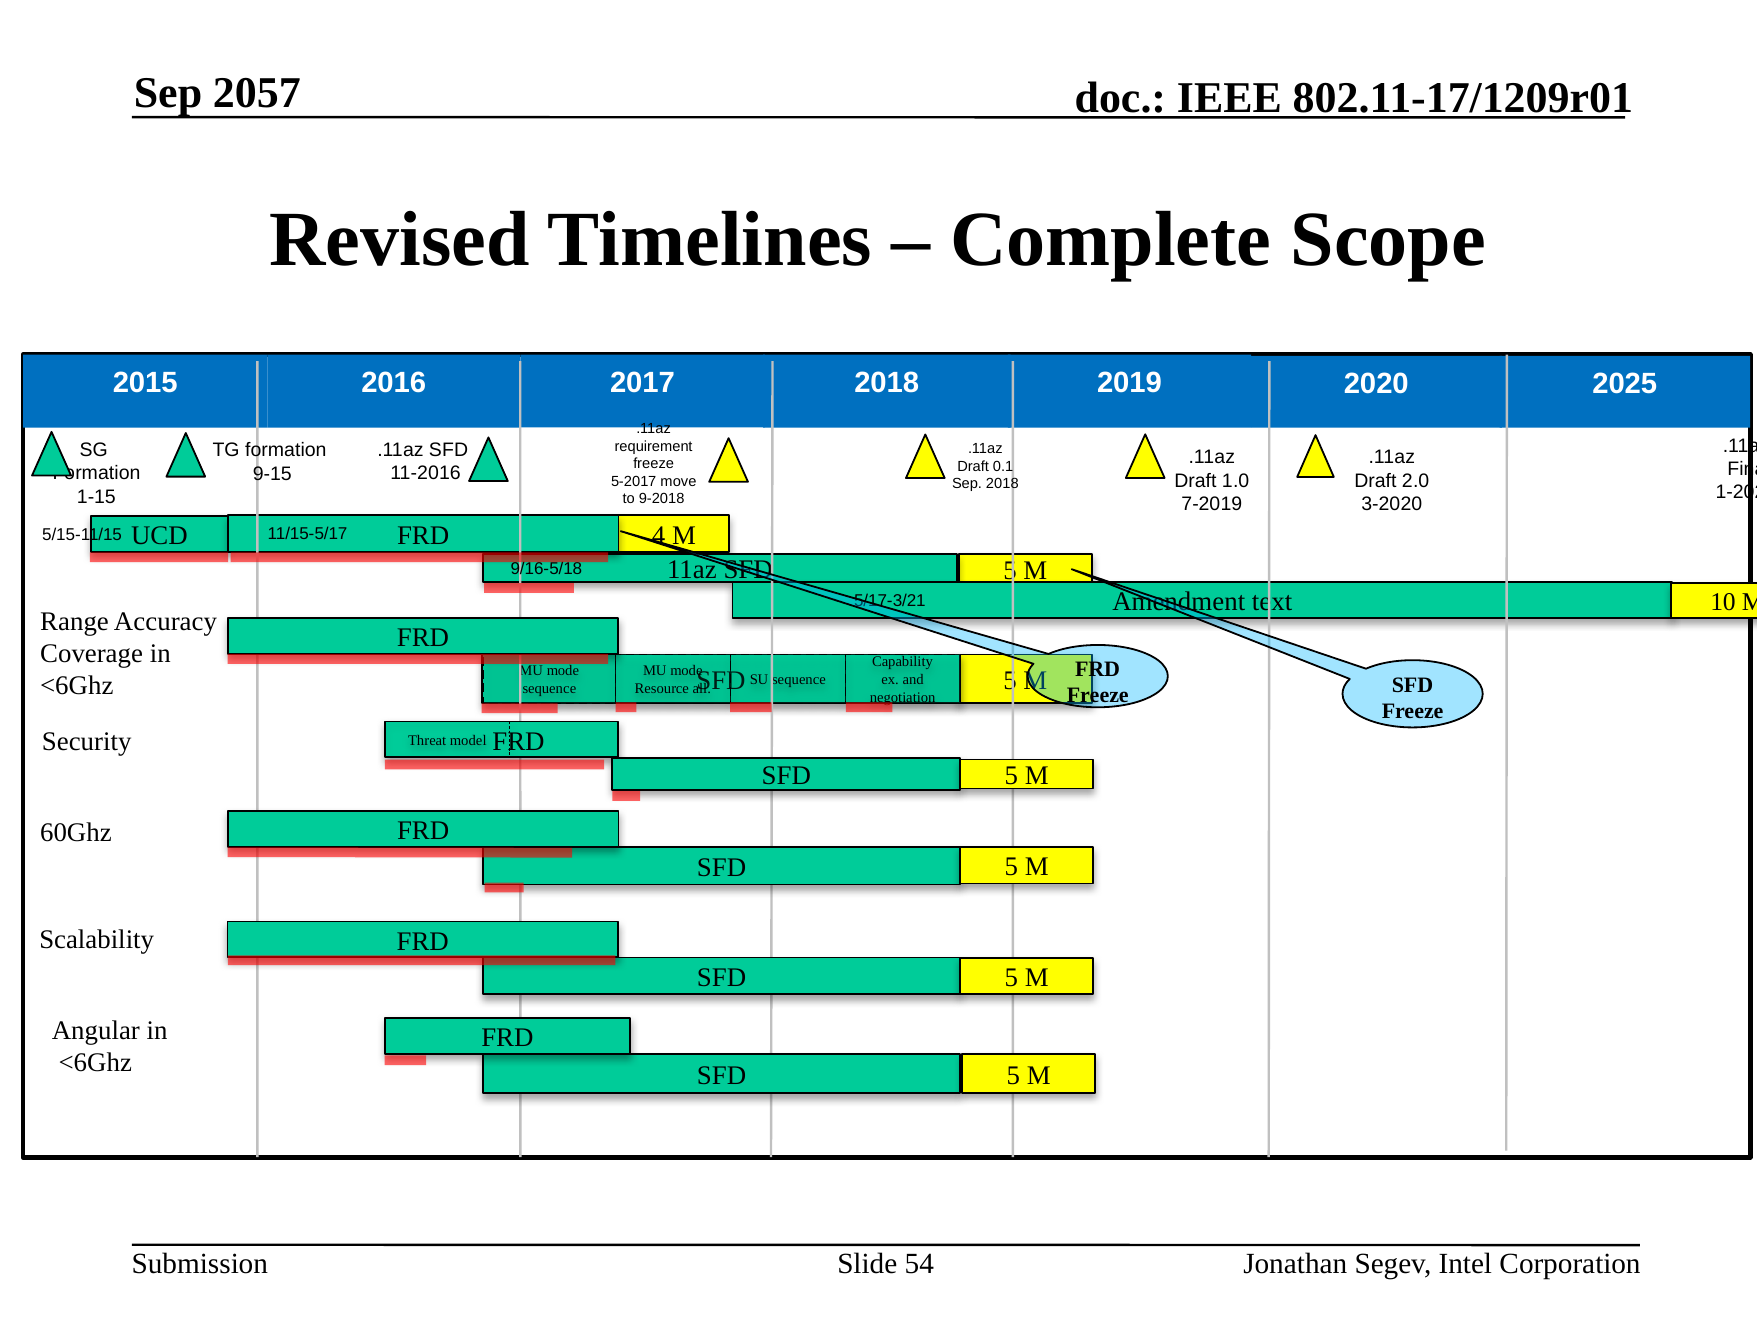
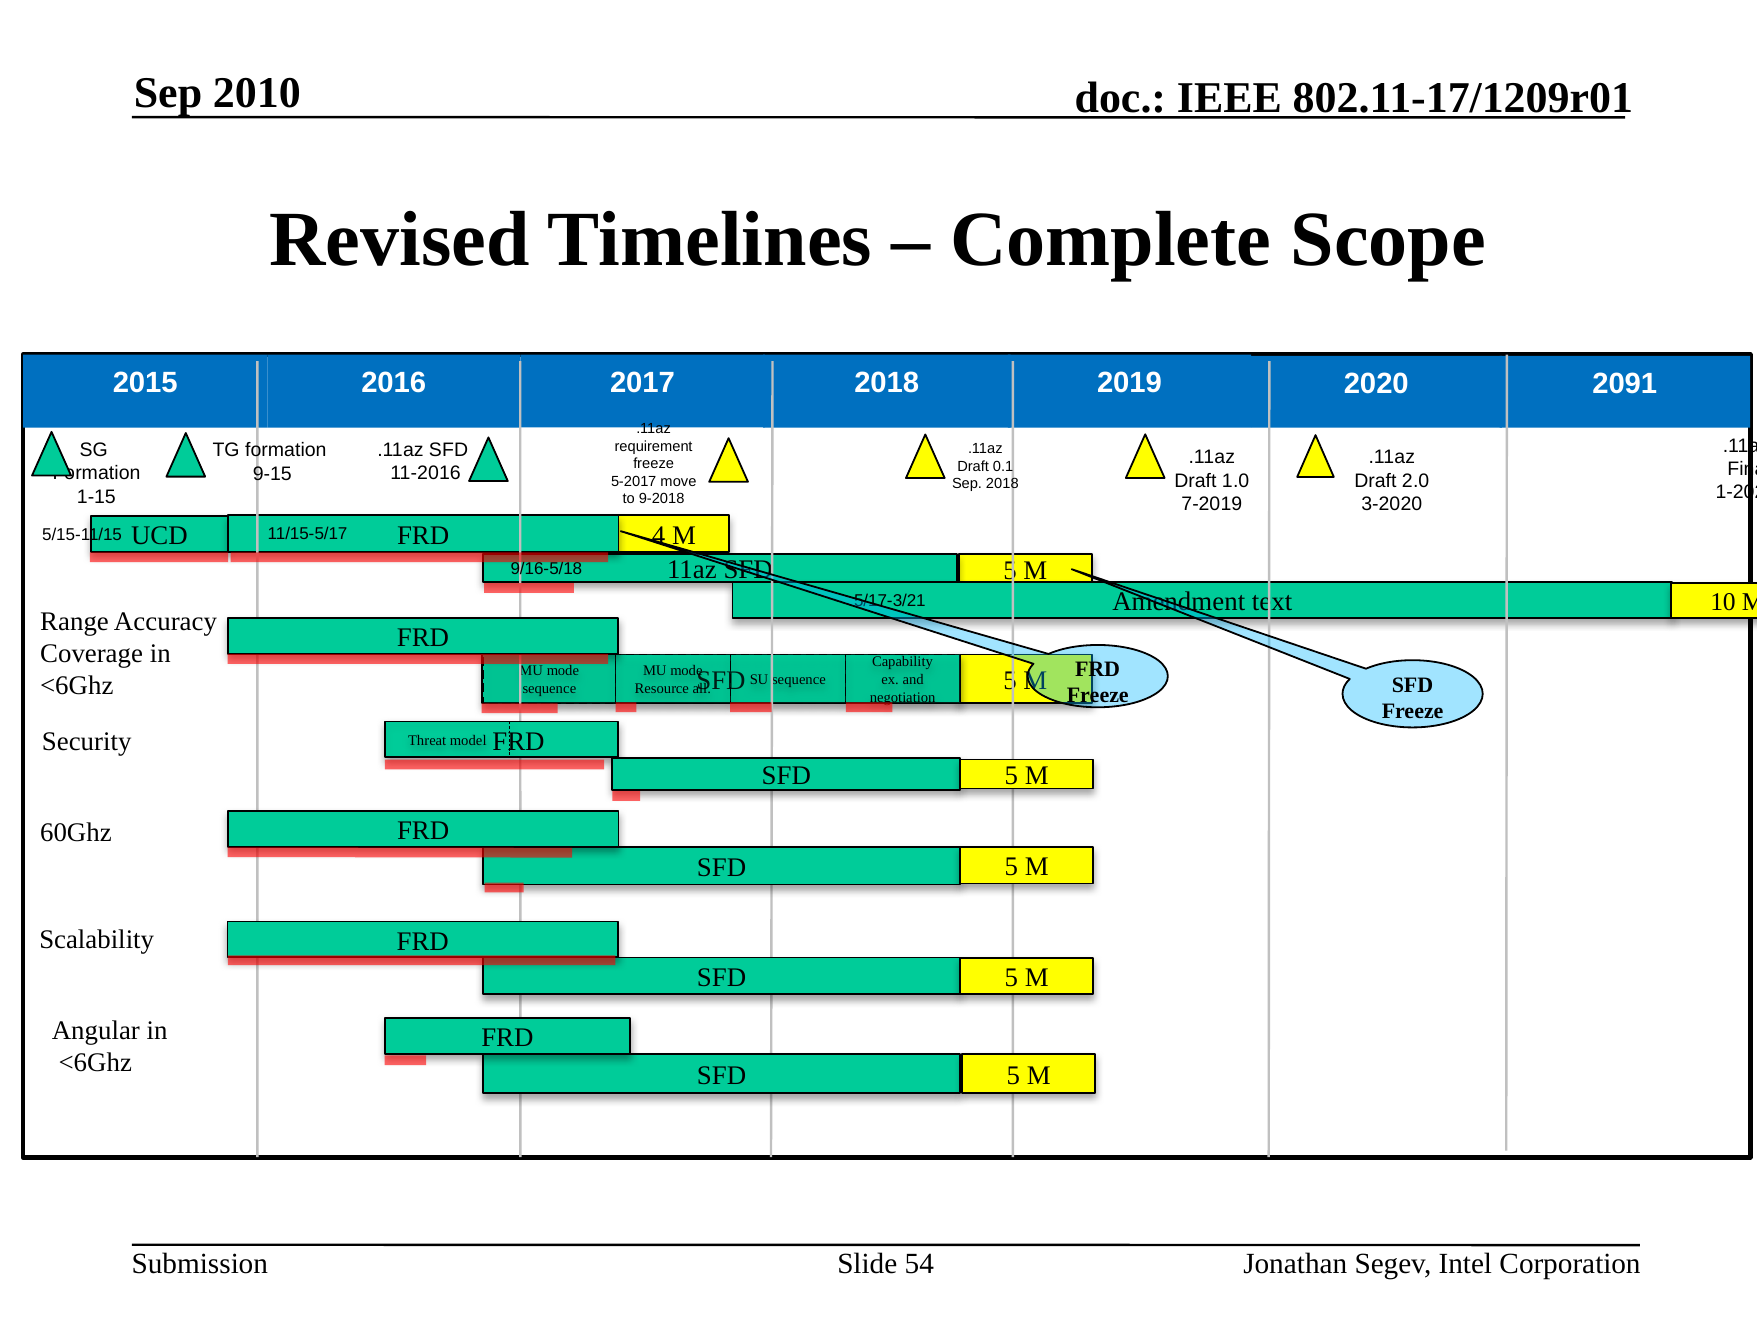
2057: 2057 -> 2010 (257, 93)
2025: 2025 -> 2091 (1625, 384)
